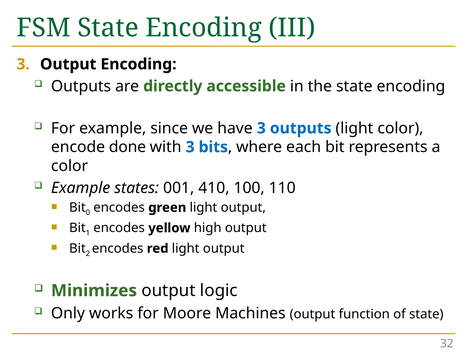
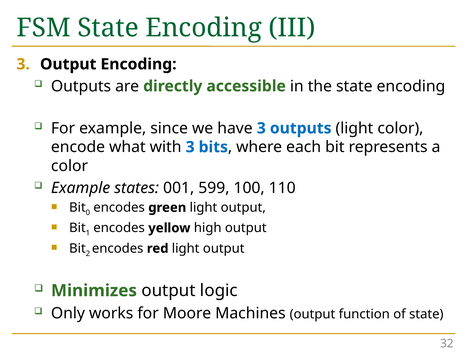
done: done -> what (127, 147)
410: 410 -> 599 (214, 188)
